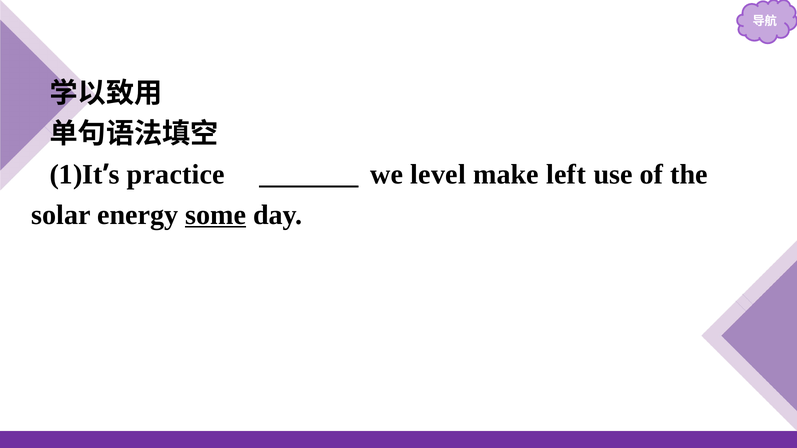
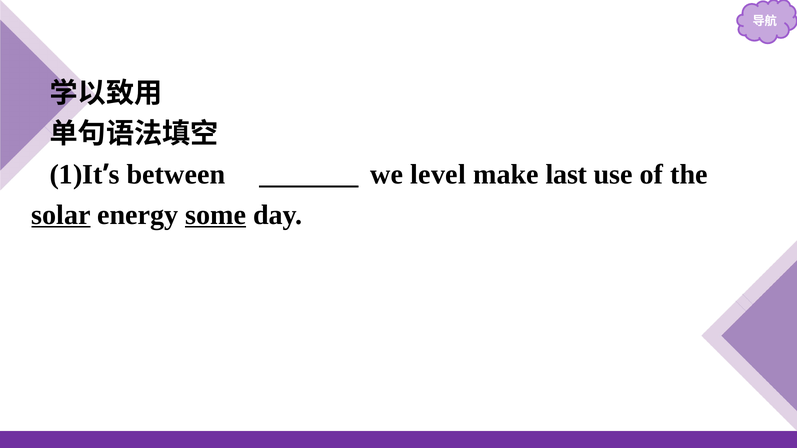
practice: practice -> between (176, 174)
left: left -> last (566, 174)
solar underline: none -> present (61, 215)
